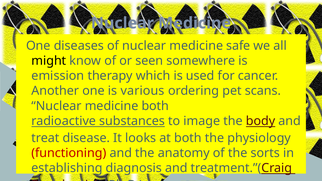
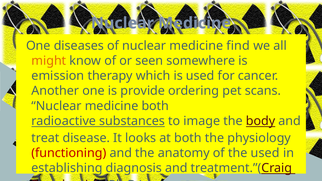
safe: safe -> find (238, 46)
might colour: black -> orange (49, 61)
various: various -> provide (143, 91)
the sorts: sorts -> used (265, 153)
